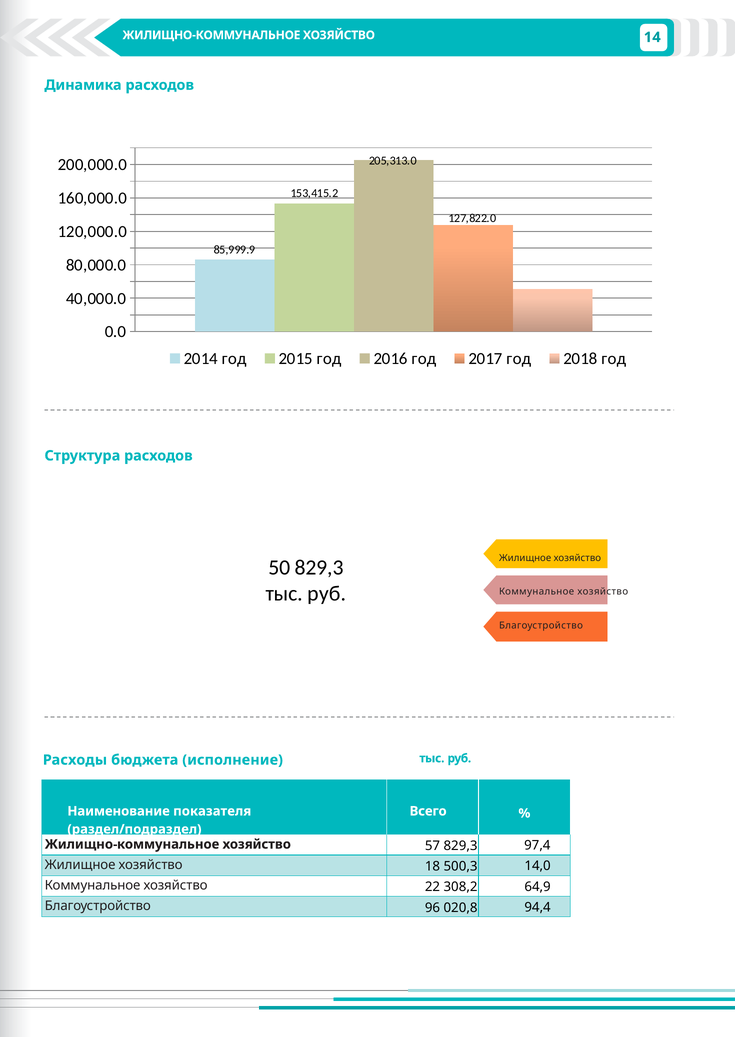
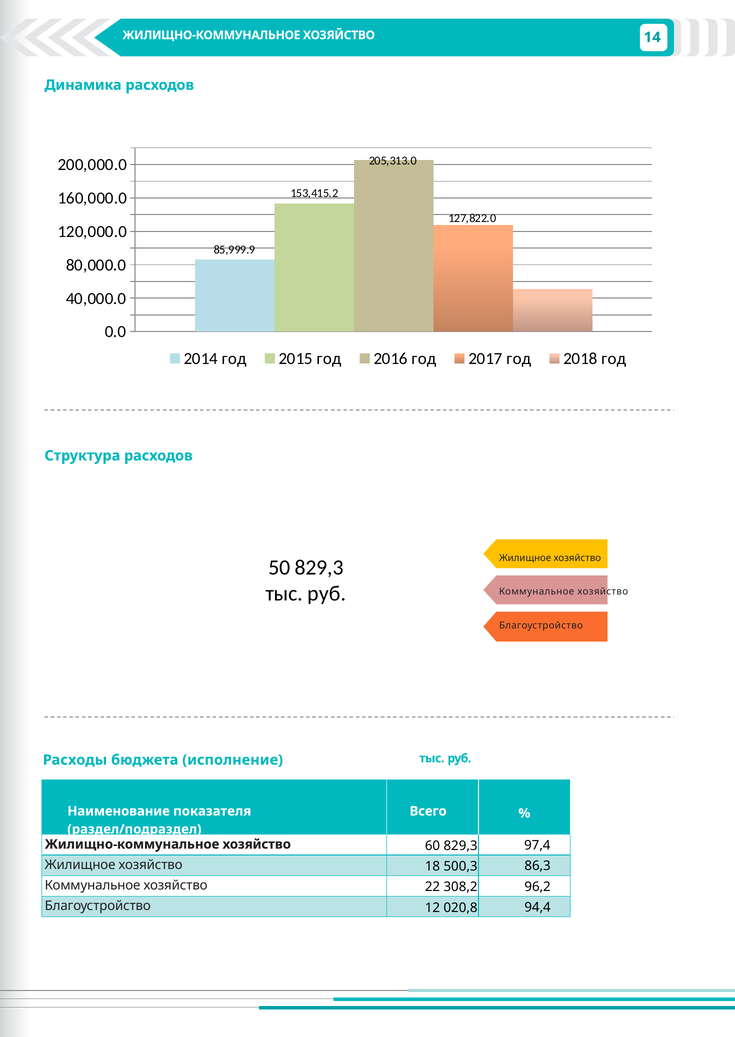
57: 57 -> 60 (432, 846)
14,0: 14,0 -> 86,3 (538, 866)
64,9: 64,9 -> 96,2 (538, 886)
96: 96 -> 12 (432, 907)
